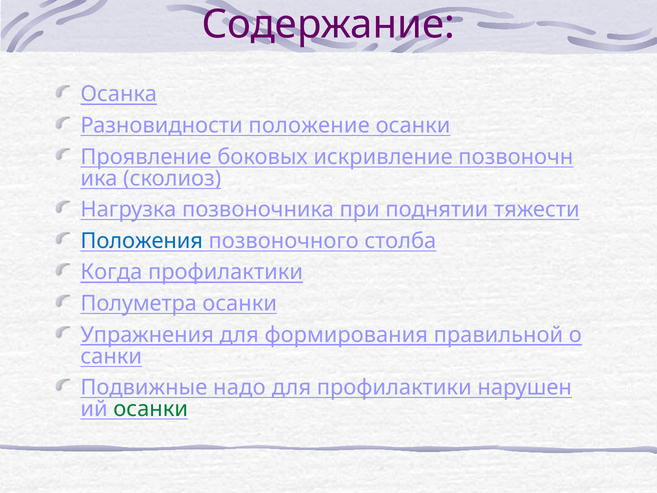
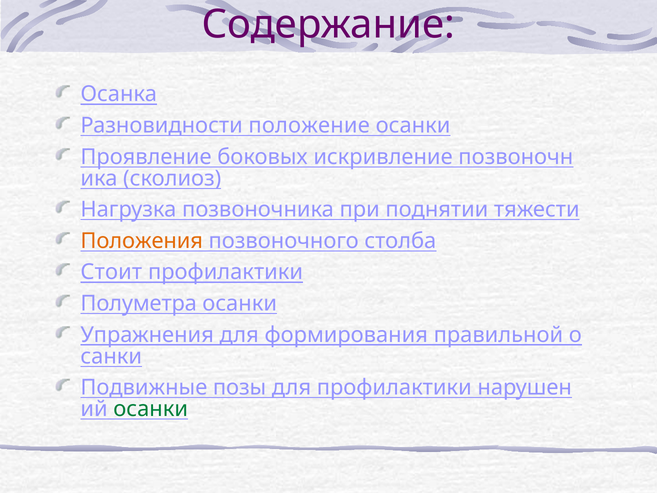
Положения colour: blue -> orange (142, 241)
Когда: Когда -> Стоит (111, 272)
надо: надо -> позы (240, 387)
